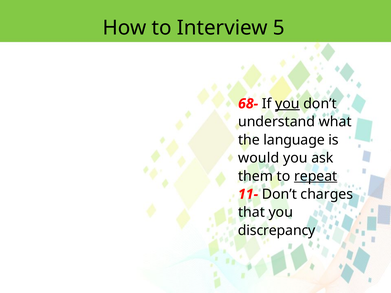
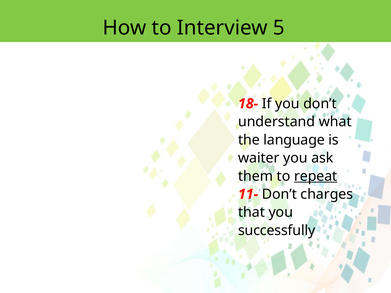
68-: 68- -> 18- (248, 104)
you underline: present -> none (287, 104)
would: would -> waiter (259, 158)
discrepancy: discrepancy -> successfully (277, 231)
